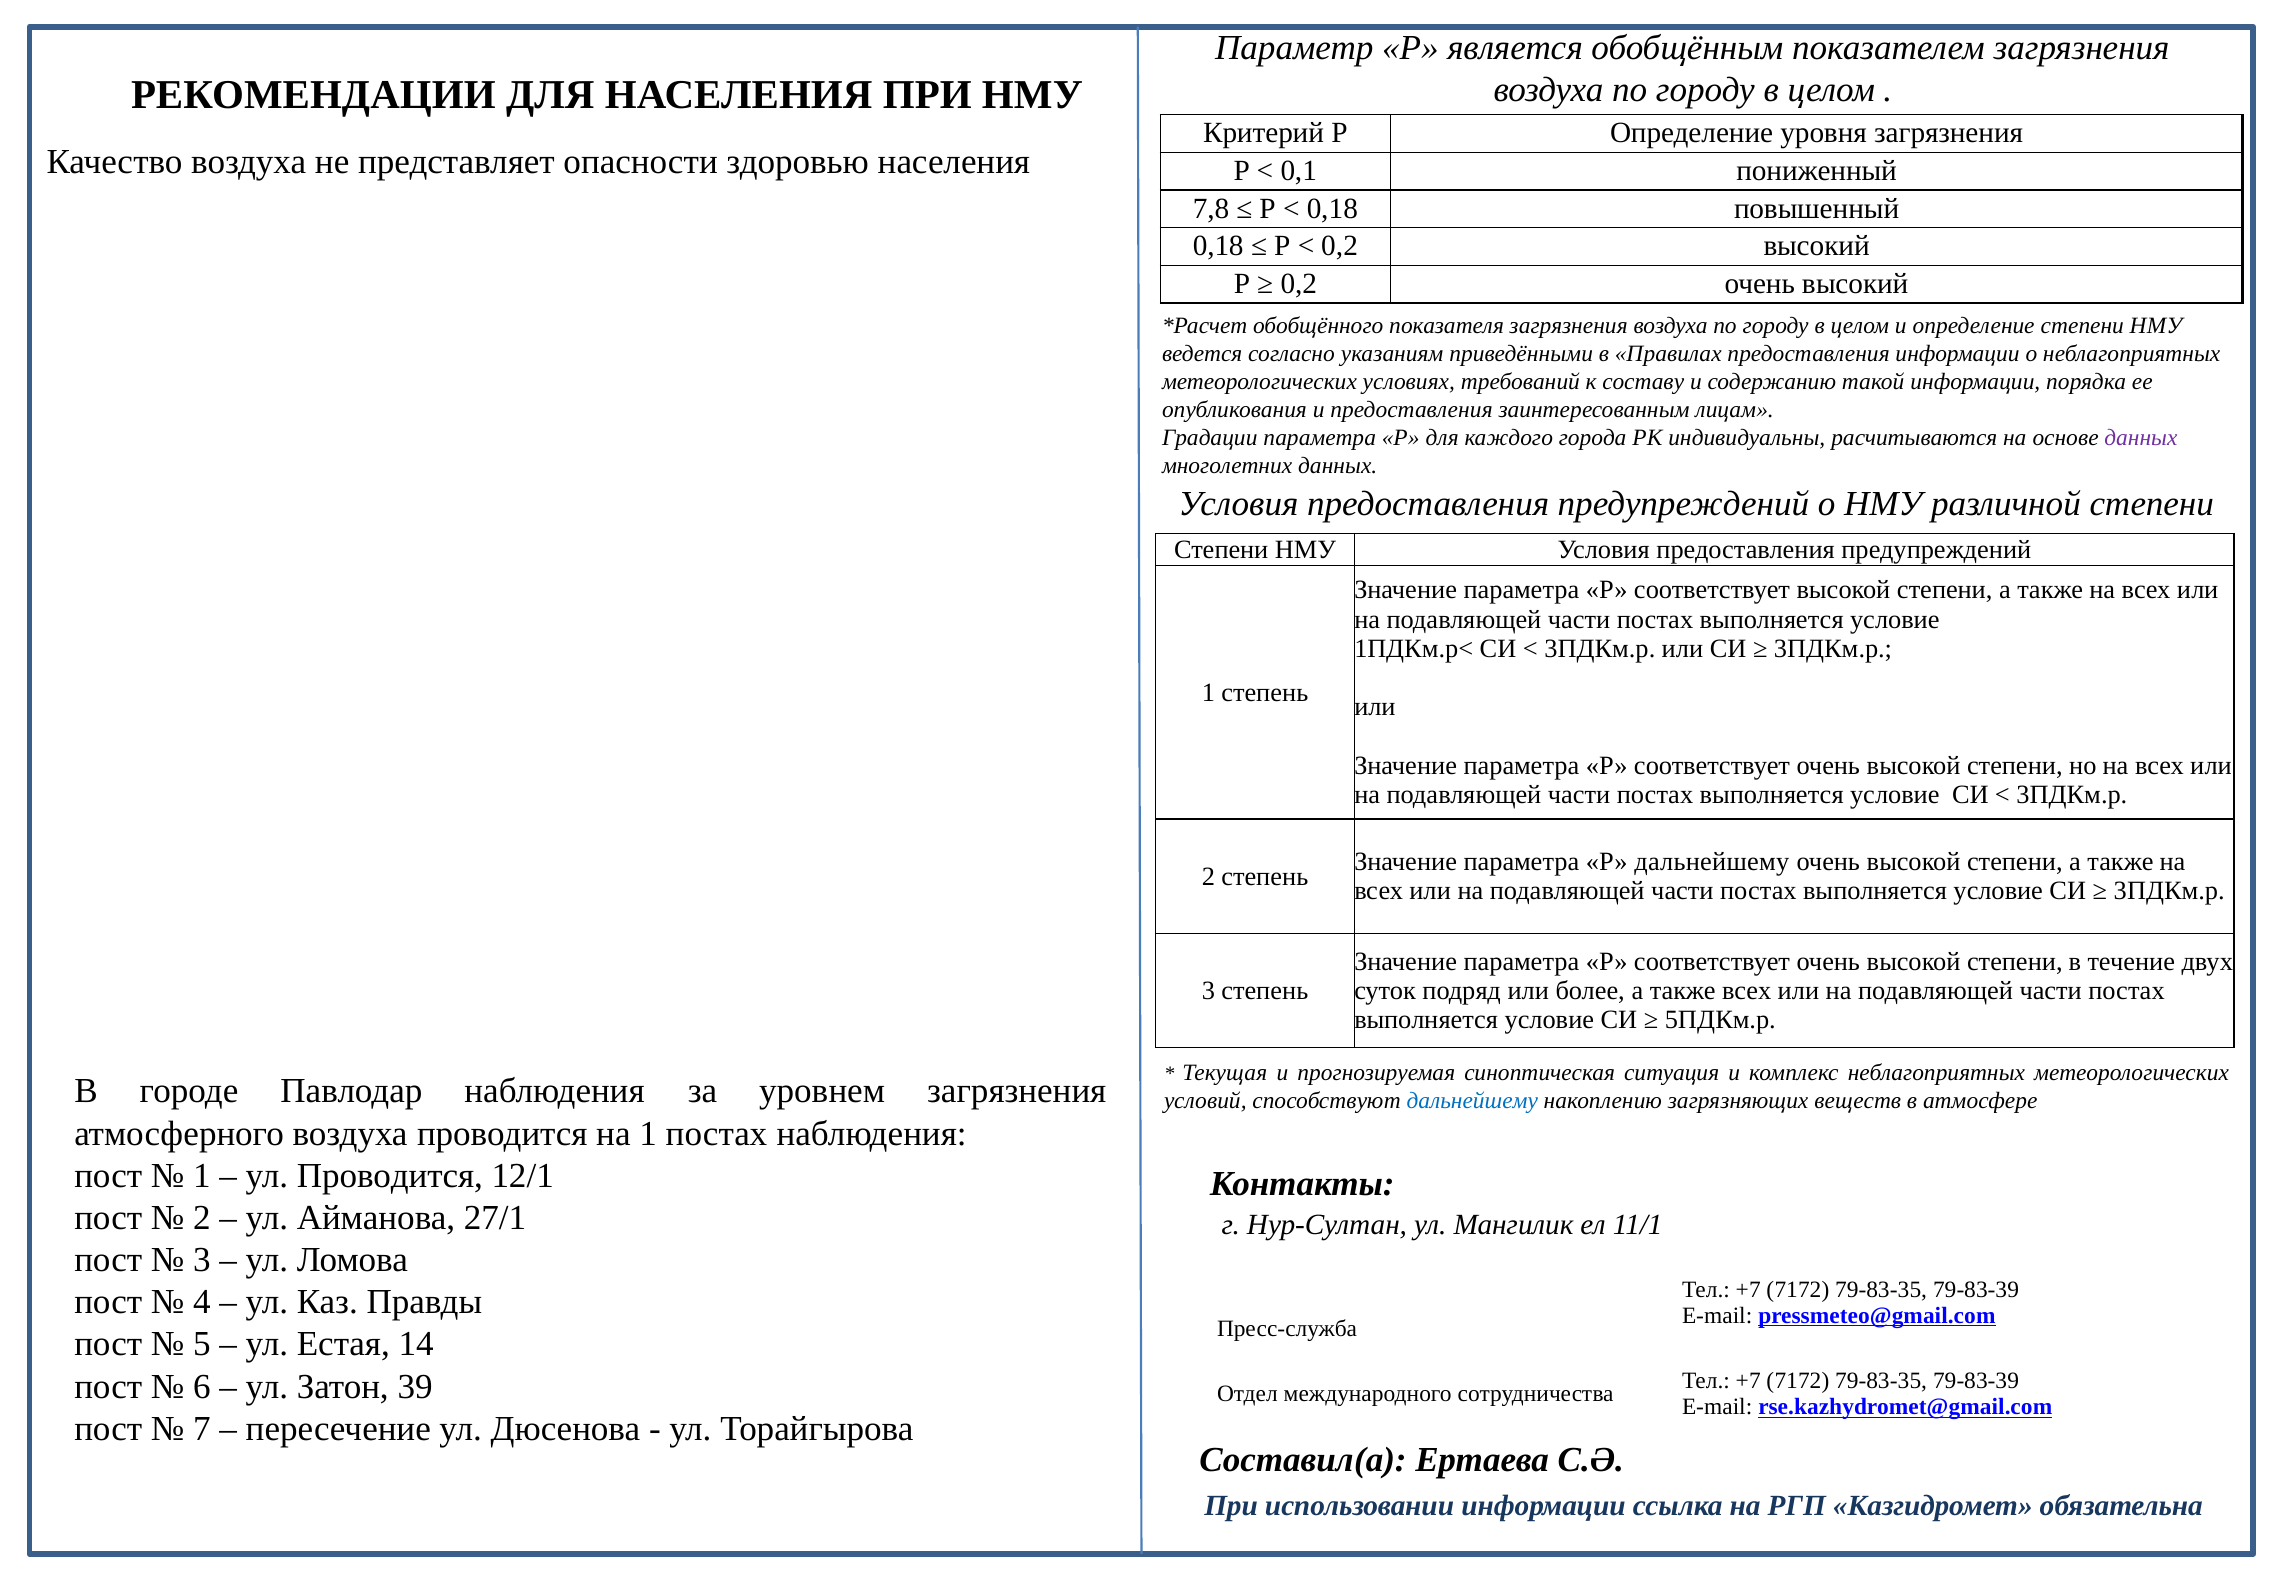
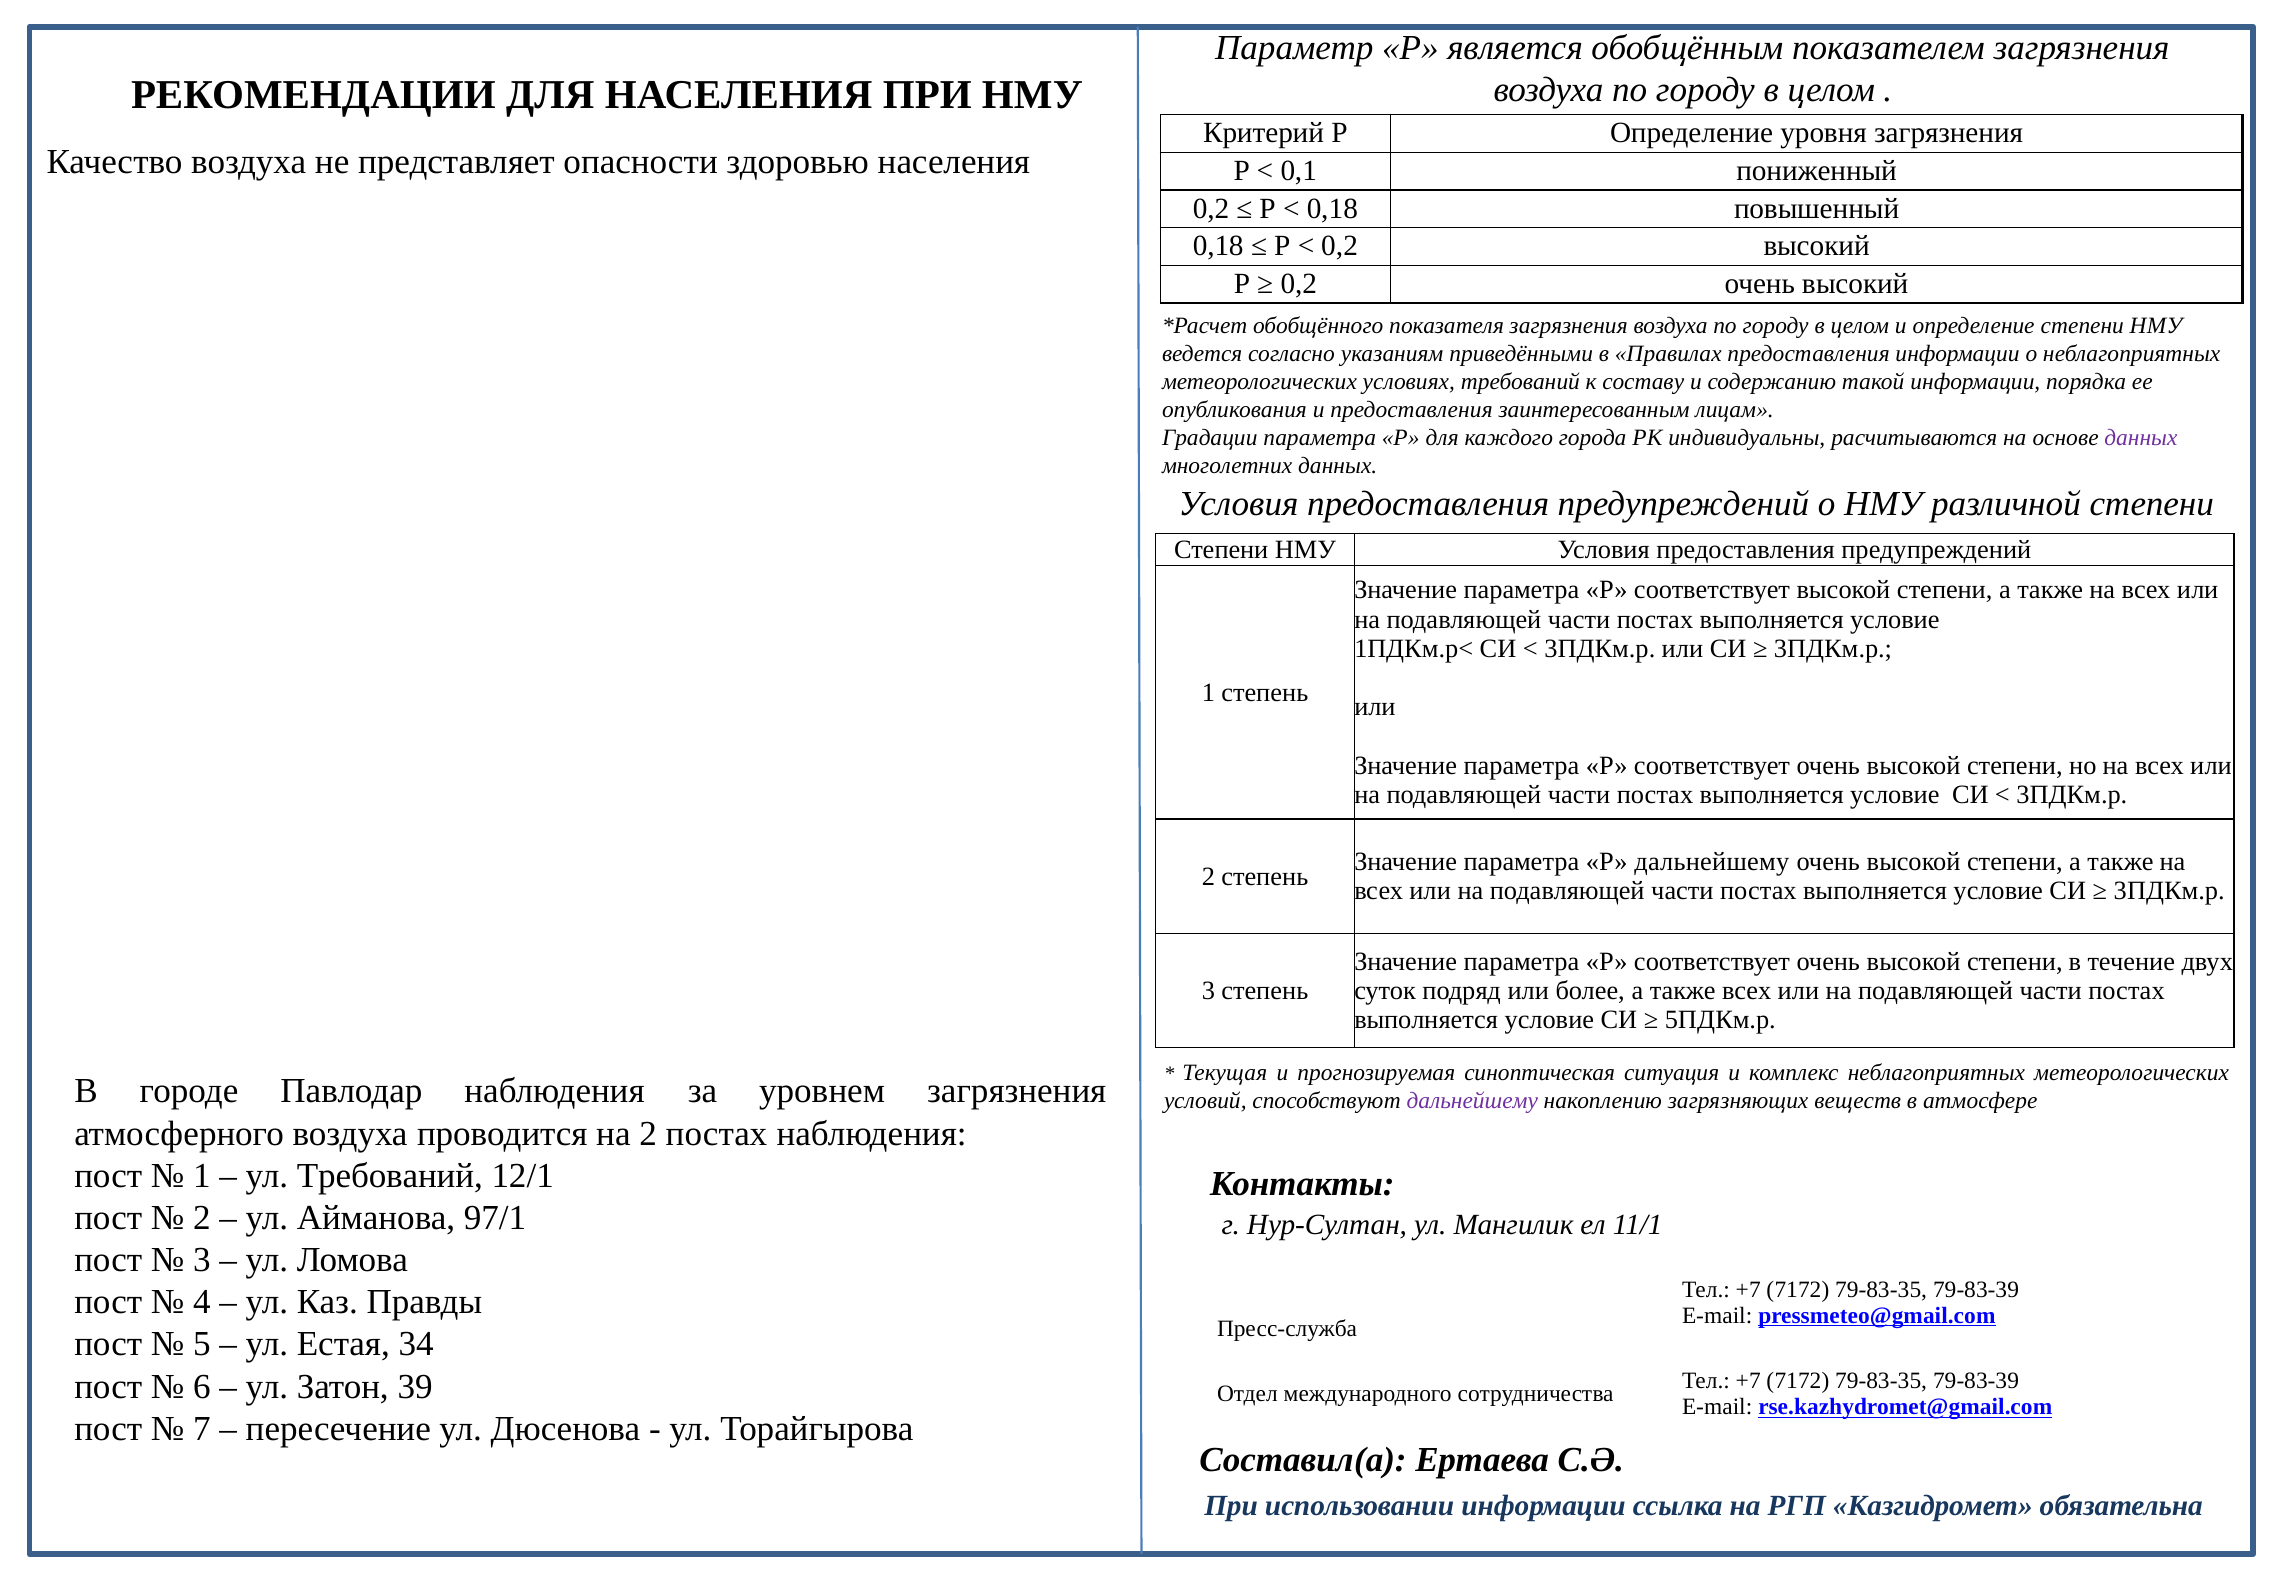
7,8: 7,8 -> 0,2 (1211, 209)
дальнейшему colour: blue -> purple (1472, 1101)
на 1: 1 -> 2 (648, 1133)
ул Проводится: Проводится -> Требований (390, 1175)
27/1: 27/1 -> 97/1 (495, 1217)
14: 14 -> 34 (416, 1344)
